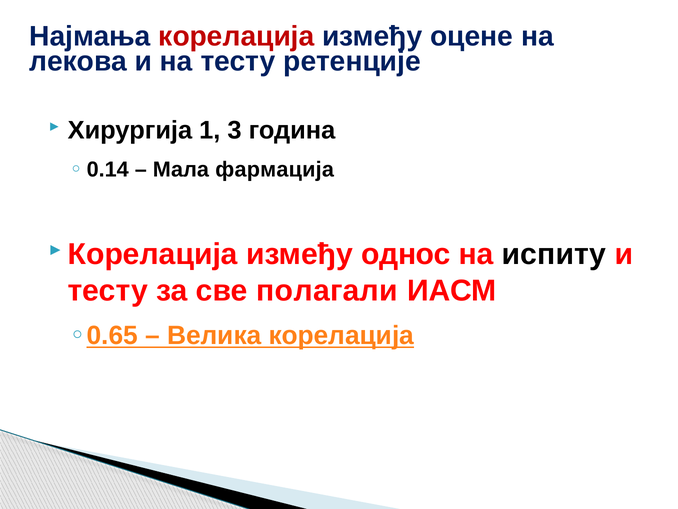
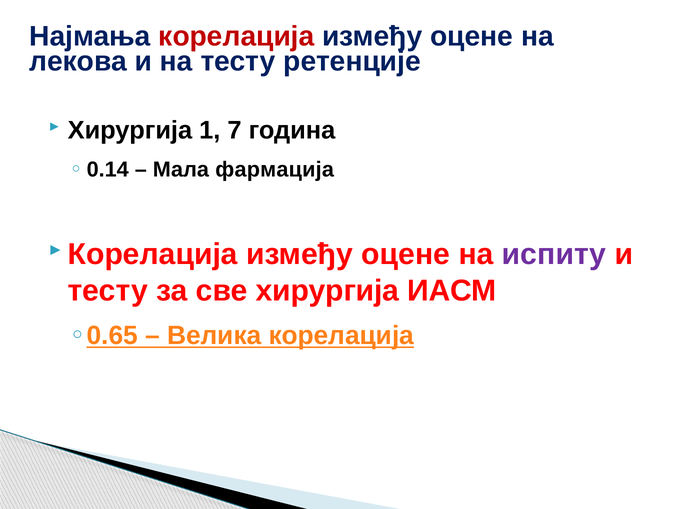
3: 3 -> 7 (234, 130)
однос: однос -> оцене (406, 254)
испиту colour: black -> purple (554, 254)
све полагали: полагали -> хирургија (327, 290)
